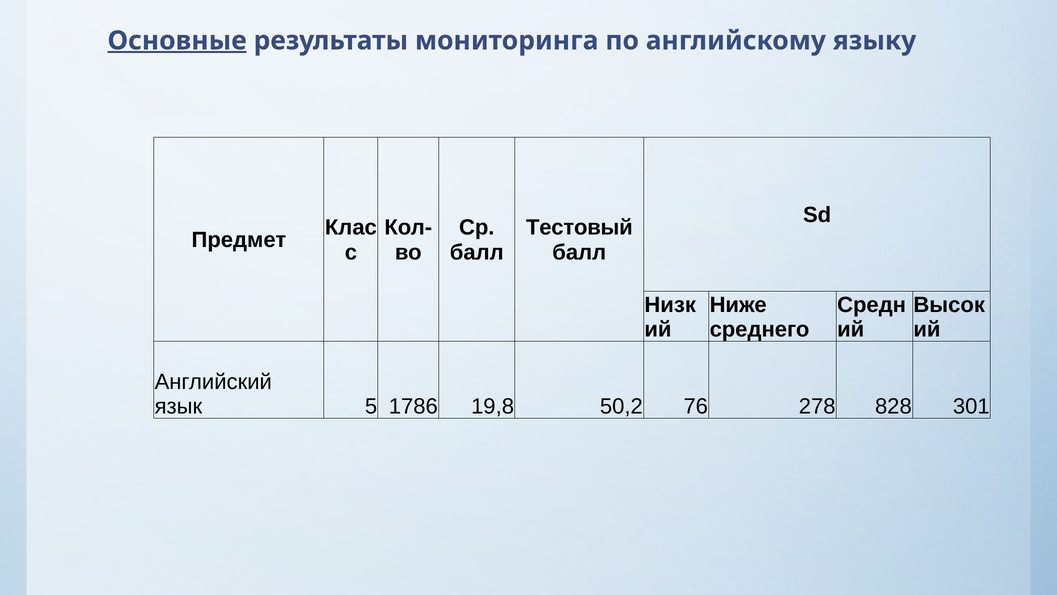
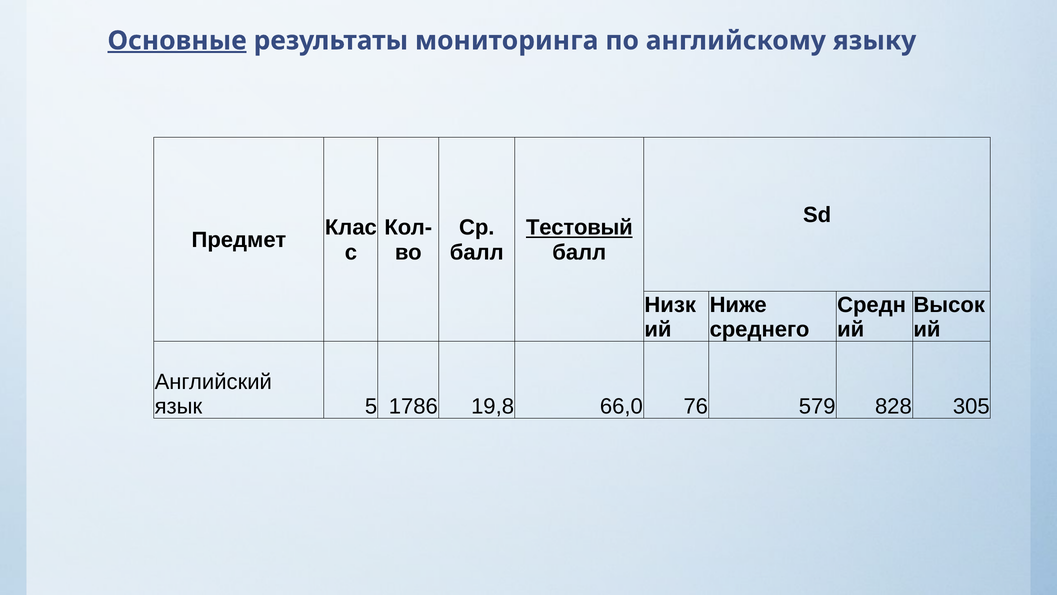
Тестовый underline: none -> present (579, 228)
50,2: 50,2 -> 66,0 (621, 406)
278: 278 -> 579 (817, 406)
301: 301 -> 305 (971, 406)
